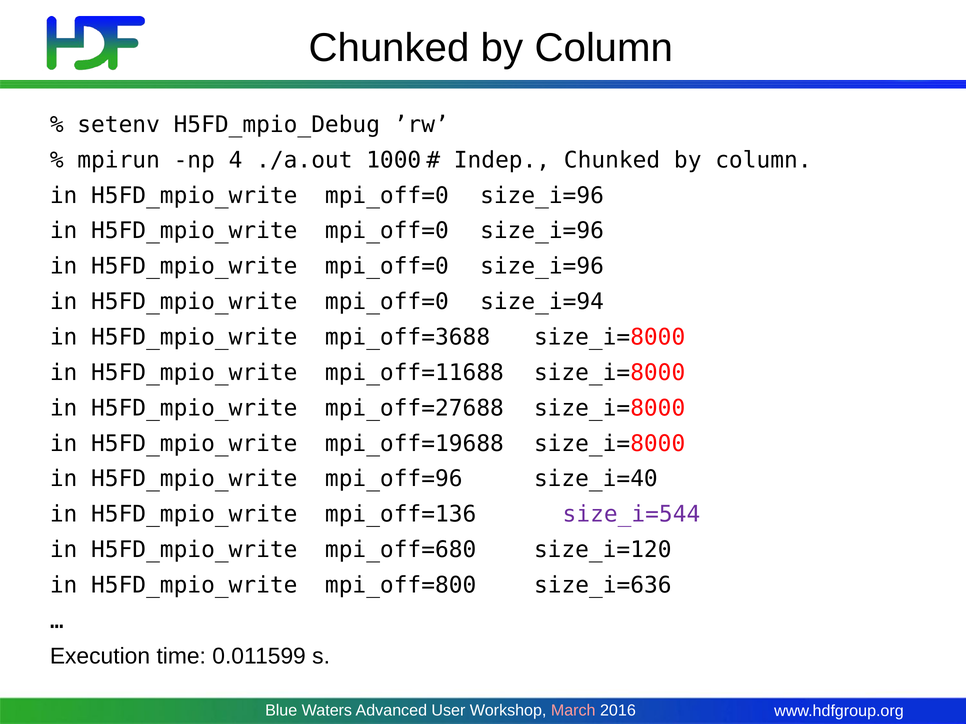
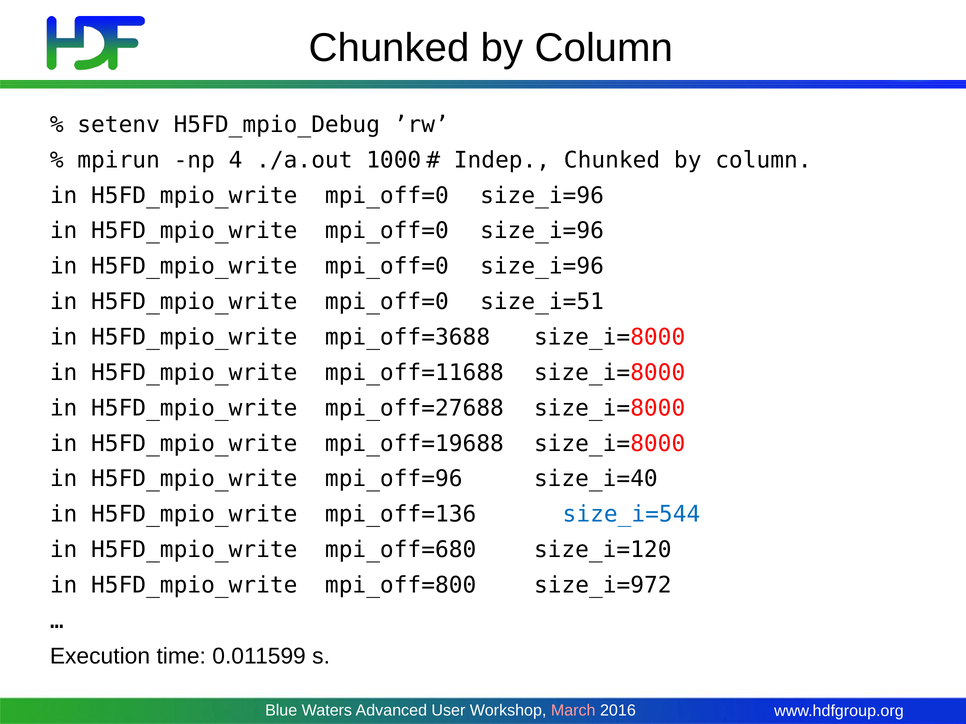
size_i=94: size_i=94 -> size_i=51 (542, 302)
size_i=544 colour: purple -> blue (631, 515)
size_i=636: size_i=636 -> size_i=972 (603, 586)
